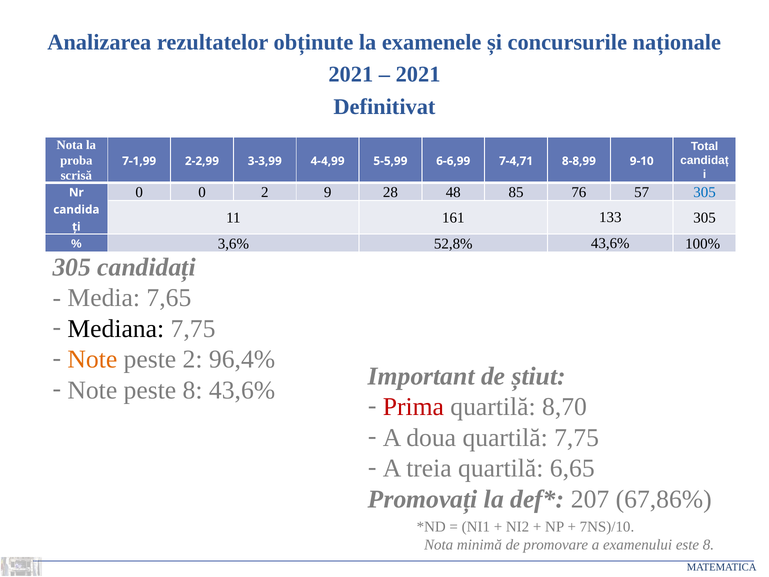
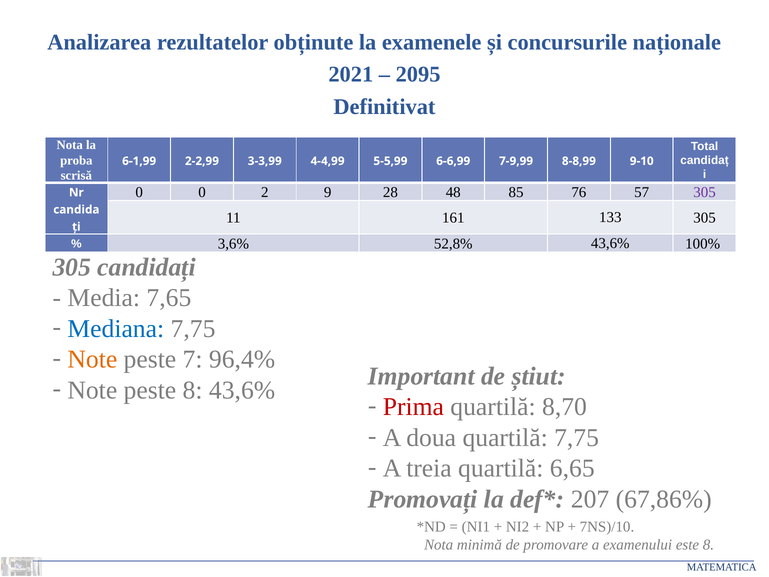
2021: 2021 -> 2095 (418, 74)
7-1,99: 7-1,99 -> 6-1,99 (139, 161)
7-4,71: 7-4,71 -> 7-9,99 (516, 161)
305 colour: blue -> purple (705, 192)
Mediana colour: black -> blue (116, 329)
peste 2: 2 -> 7 (193, 359)
